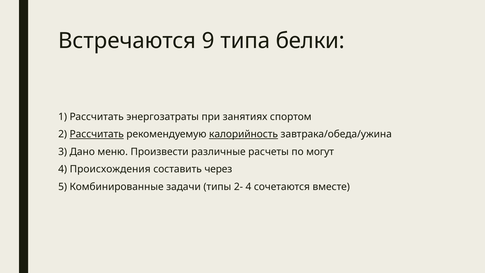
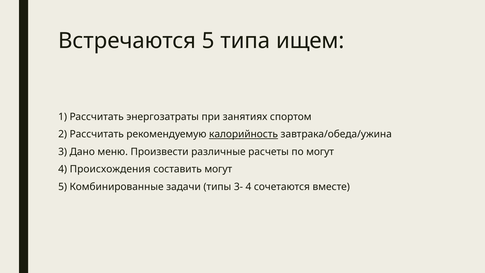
Встречаются 9: 9 -> 5 (208, 41)
белки: белки -> ищем (310, 41)
Рассчитать underline: present -> none (97, 134)
составить через: через -> могут (218, 169)
2-: 2- -> 3- (238, 187)
